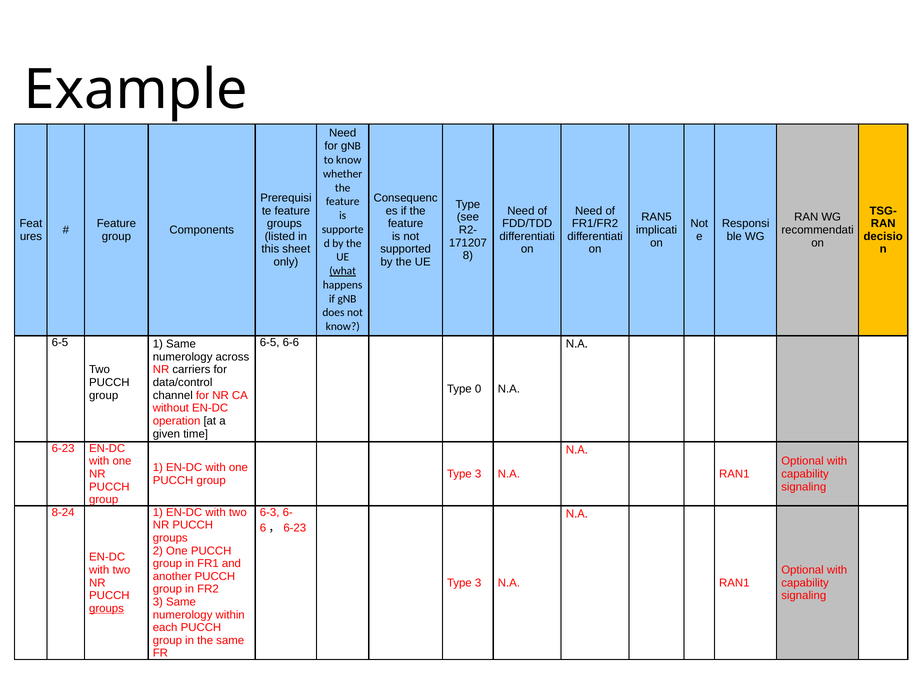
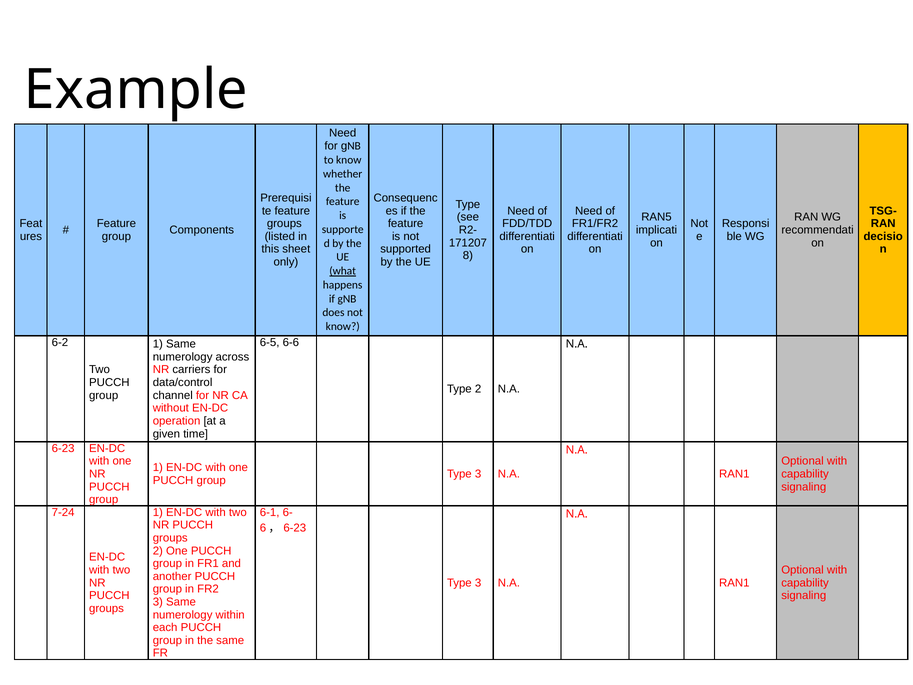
6-5: 6-5 -> 6-2 (60, 342)
Type 0: 0 -> 2 (478, 389)
8-24: 8-24 -> 7-24 (63, 512)
6-3: 6-3 -> 6-1 (270, 512)
groups underline: present -> none (106, 608)
